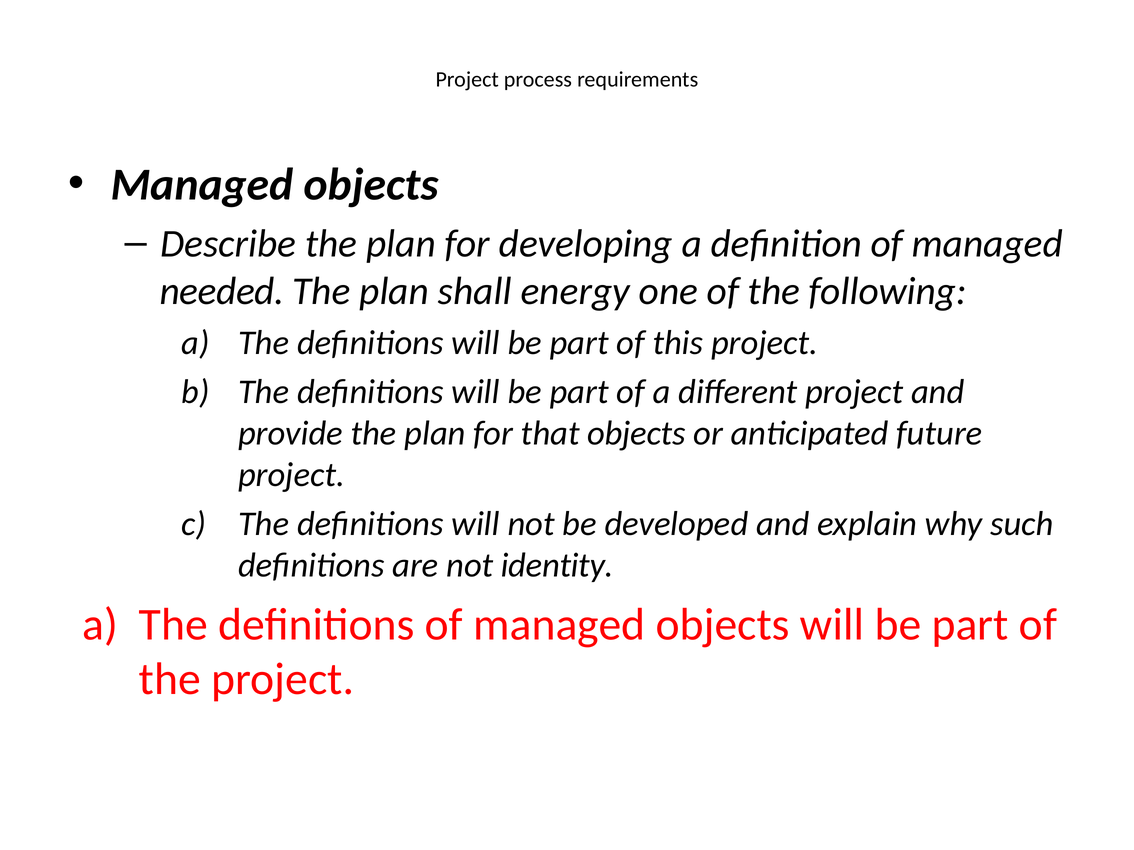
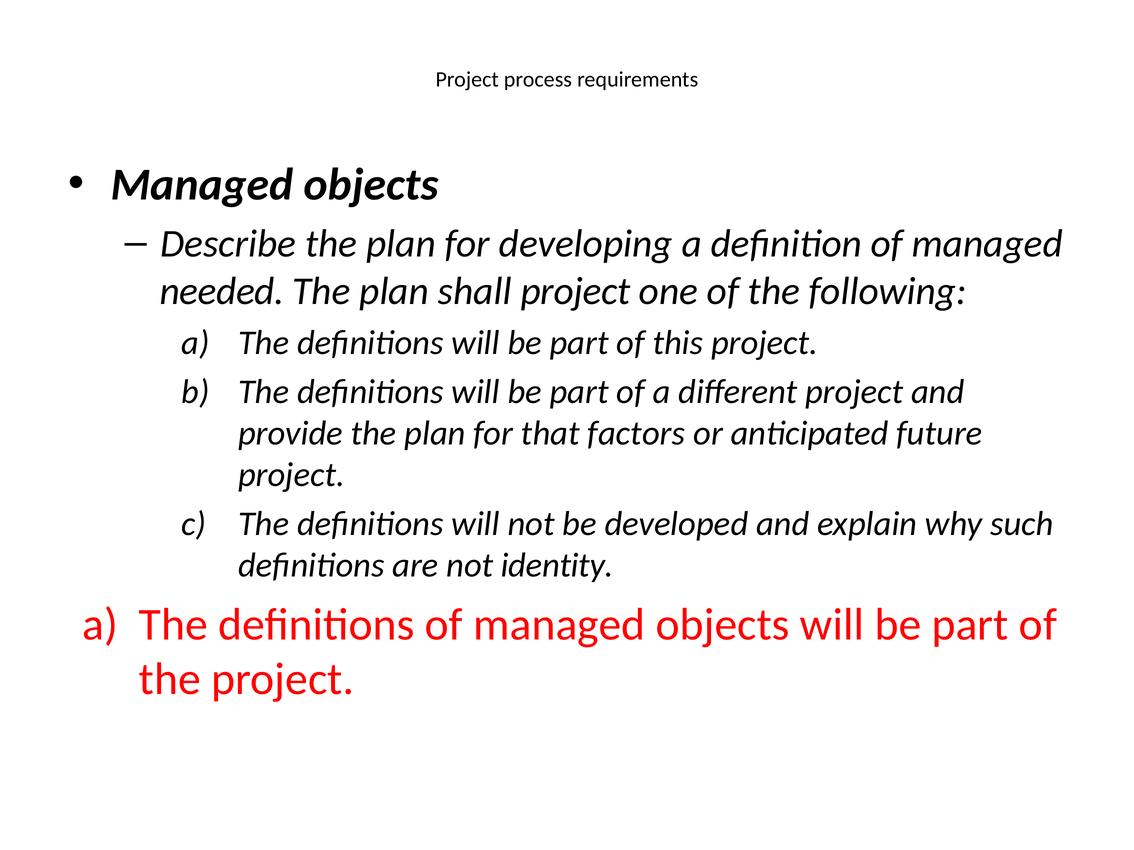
shall energy: energy -> project (575, 291)
that objects: objects -> factors (636, 434)
